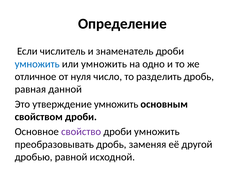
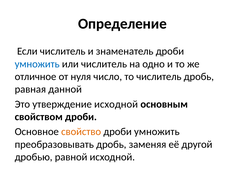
или умножить: умножить -> числитель (104, 64)
то разделить: разделить -> числитель (159, 76)
утверждение умножить: умножить -> исходной (116, 104)
свойство colour: purple -> orange (81, 132)
